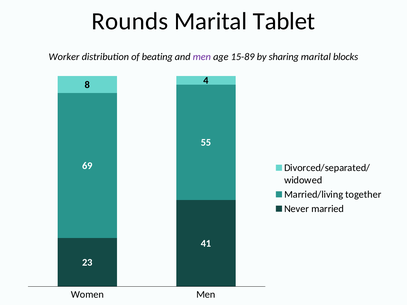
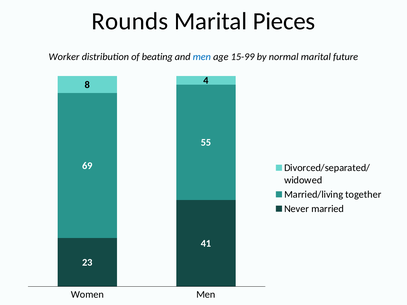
Tablet: Tablet -> Pieces (284, 21)
men colour: purple -> blue (202, 57)
15-89: 15-89 -> 15-99 (243, 57)
sharing: sharing -> normal (284, 57)
blocks: blocks -> future (346, 57)
